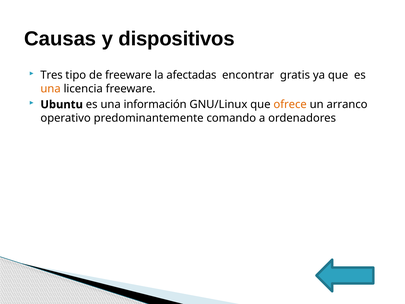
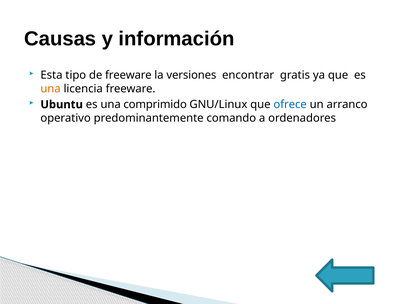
dispositivos: dispositivos -> información (177, 39)
Tres: Tres -> Esta (51, 75)
afectadas: afectadas -> versiones (191, 75)
información: información -> comprimido (155, 104)
ofrece colour: orange -> blue (290, 104)
